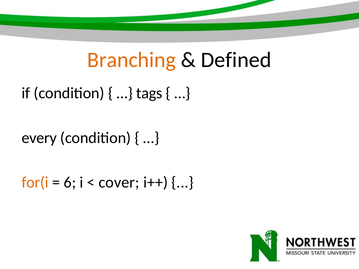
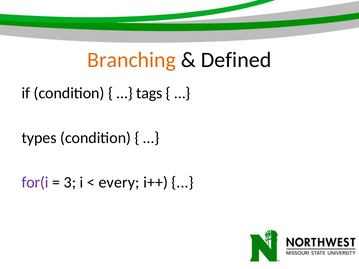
every: every -> types (39, 138)
for(i colour: orange -> purple (35, 183)
6: 6 -> 3 (70, 183)
cover: cover -> every (119, 183)
